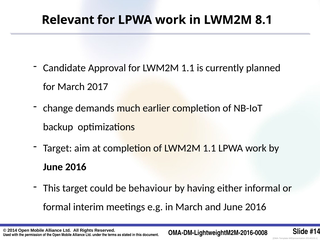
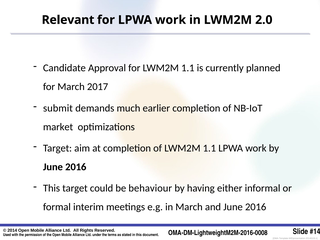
8.1: 8.1 -> 2.0 (264, 20)
change: change -> submit (58, 108)
backup: backup -> market (58, 127)
